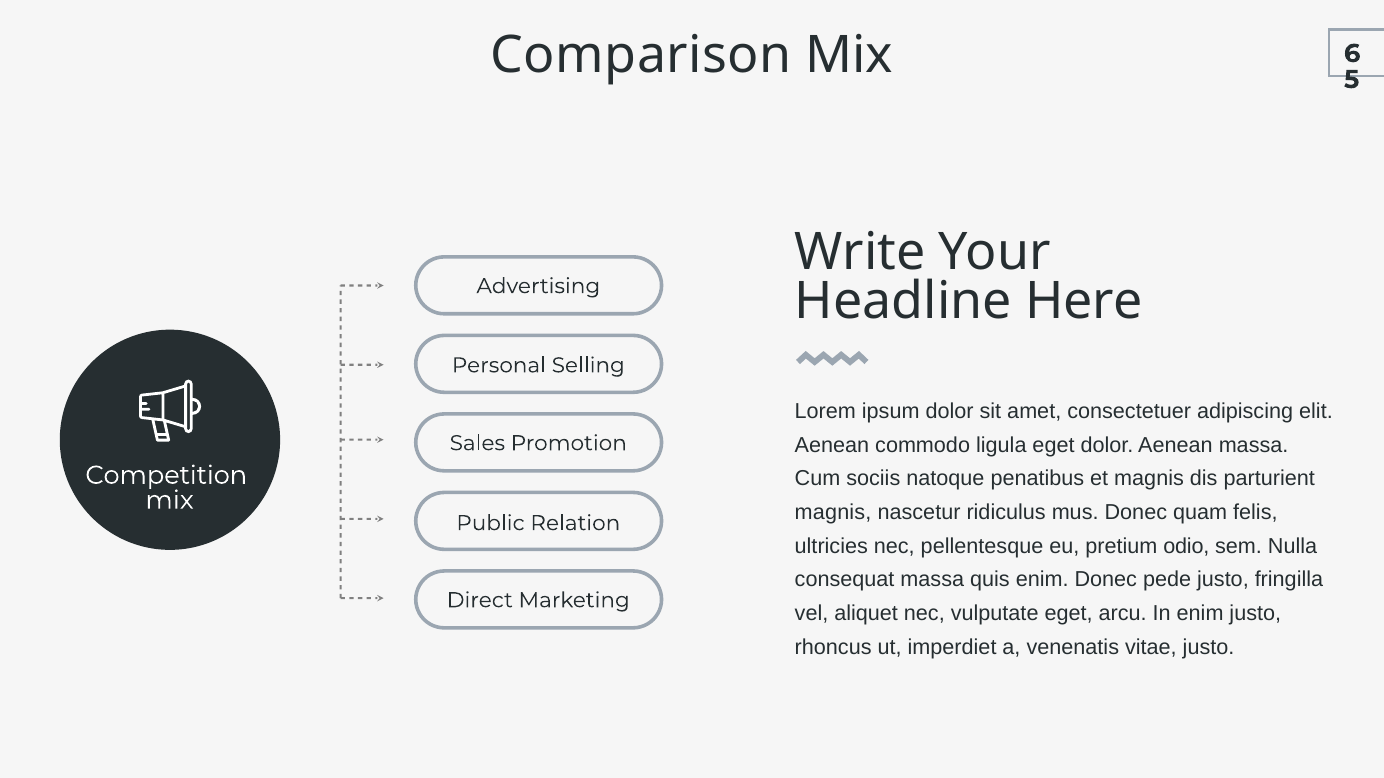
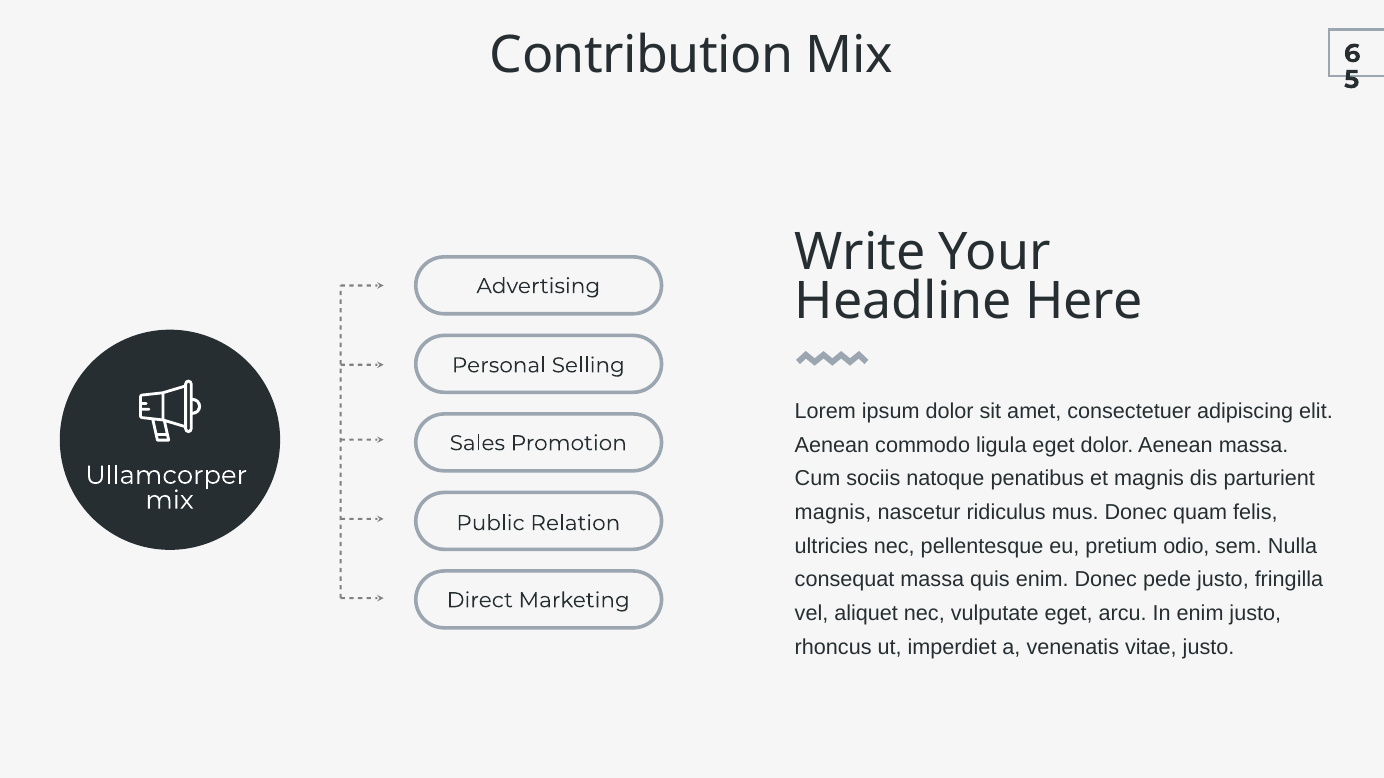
Comparison: Comparison -> Contribution (642, 55)
Competition: Competition -> Ullamcorper (166, 476)
